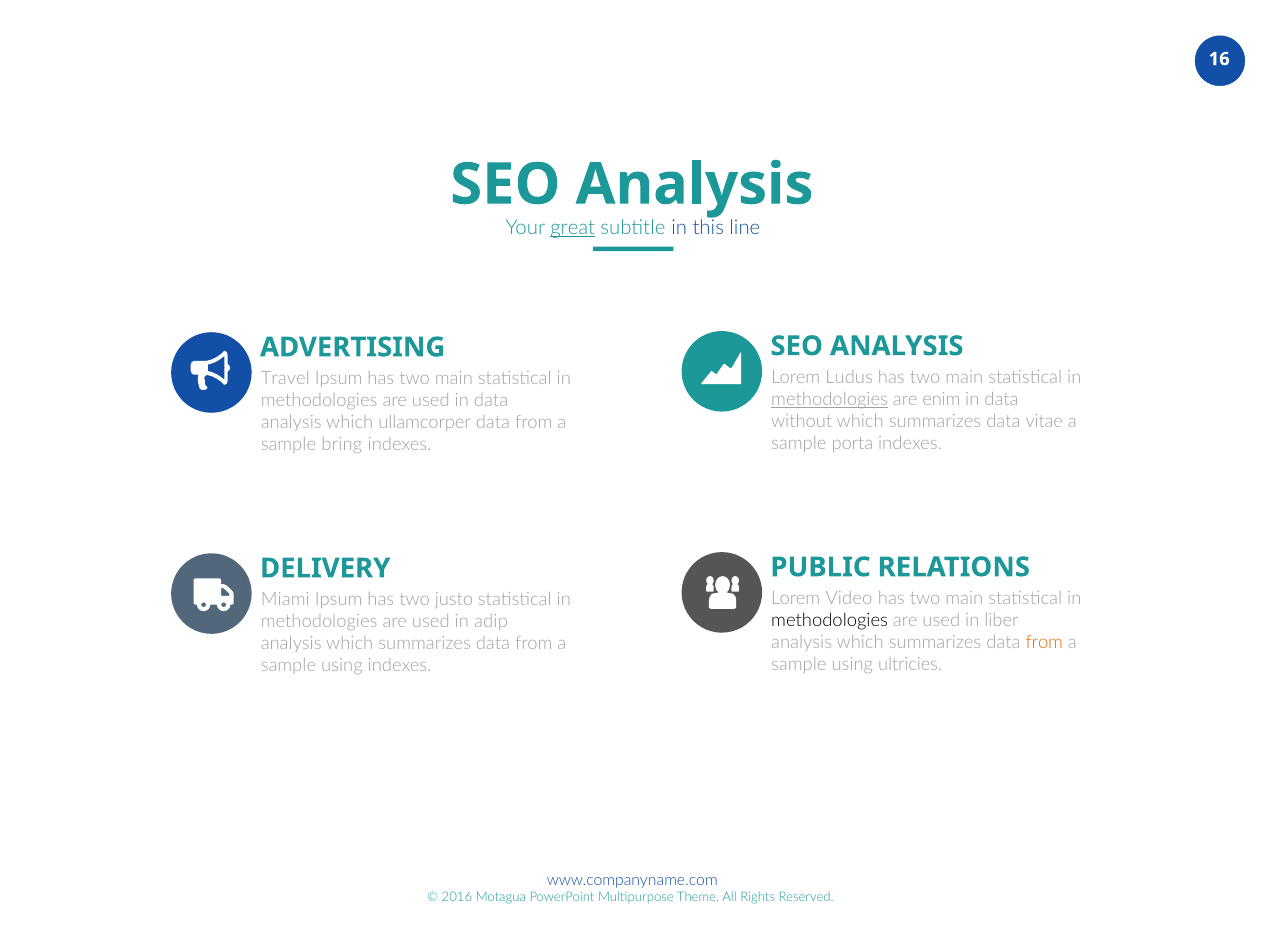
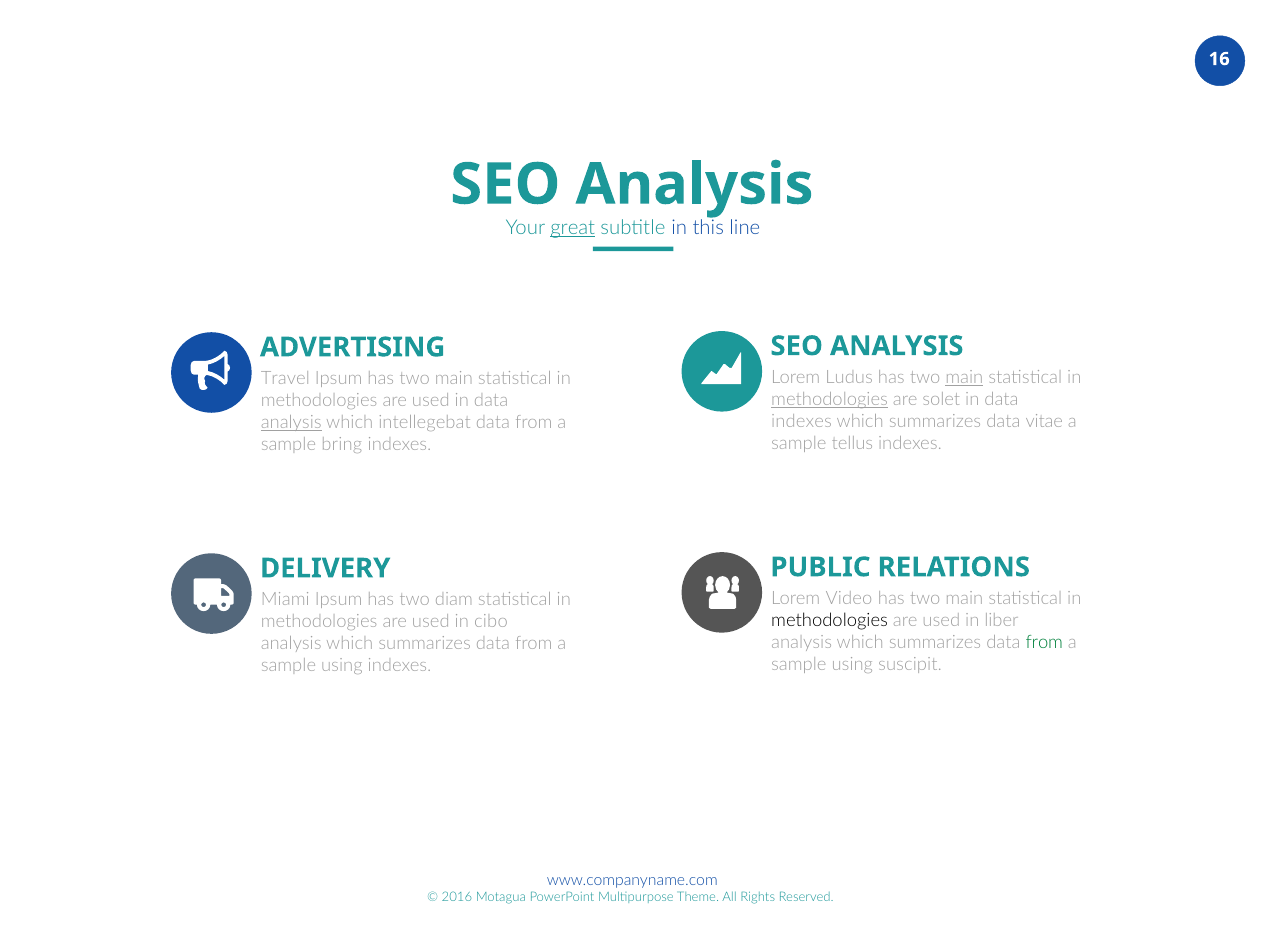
main underline: none -> present (964, 377)
enim: enim -> solet (941, 399)
without: without -> indexes (802, 421)
analysis underline: none -> present (291, 423)
ullamcorper: ullamcorper -> intellegebat (425, 423)
porta: porta -> tellus (852, 444)
justo: justo -> diam (454, 599)
adip: adip -> cibo (491, 622)
from colour: orange -> green (1044, 643)
ultricies: ultricies -> suscipit (910, 665)
